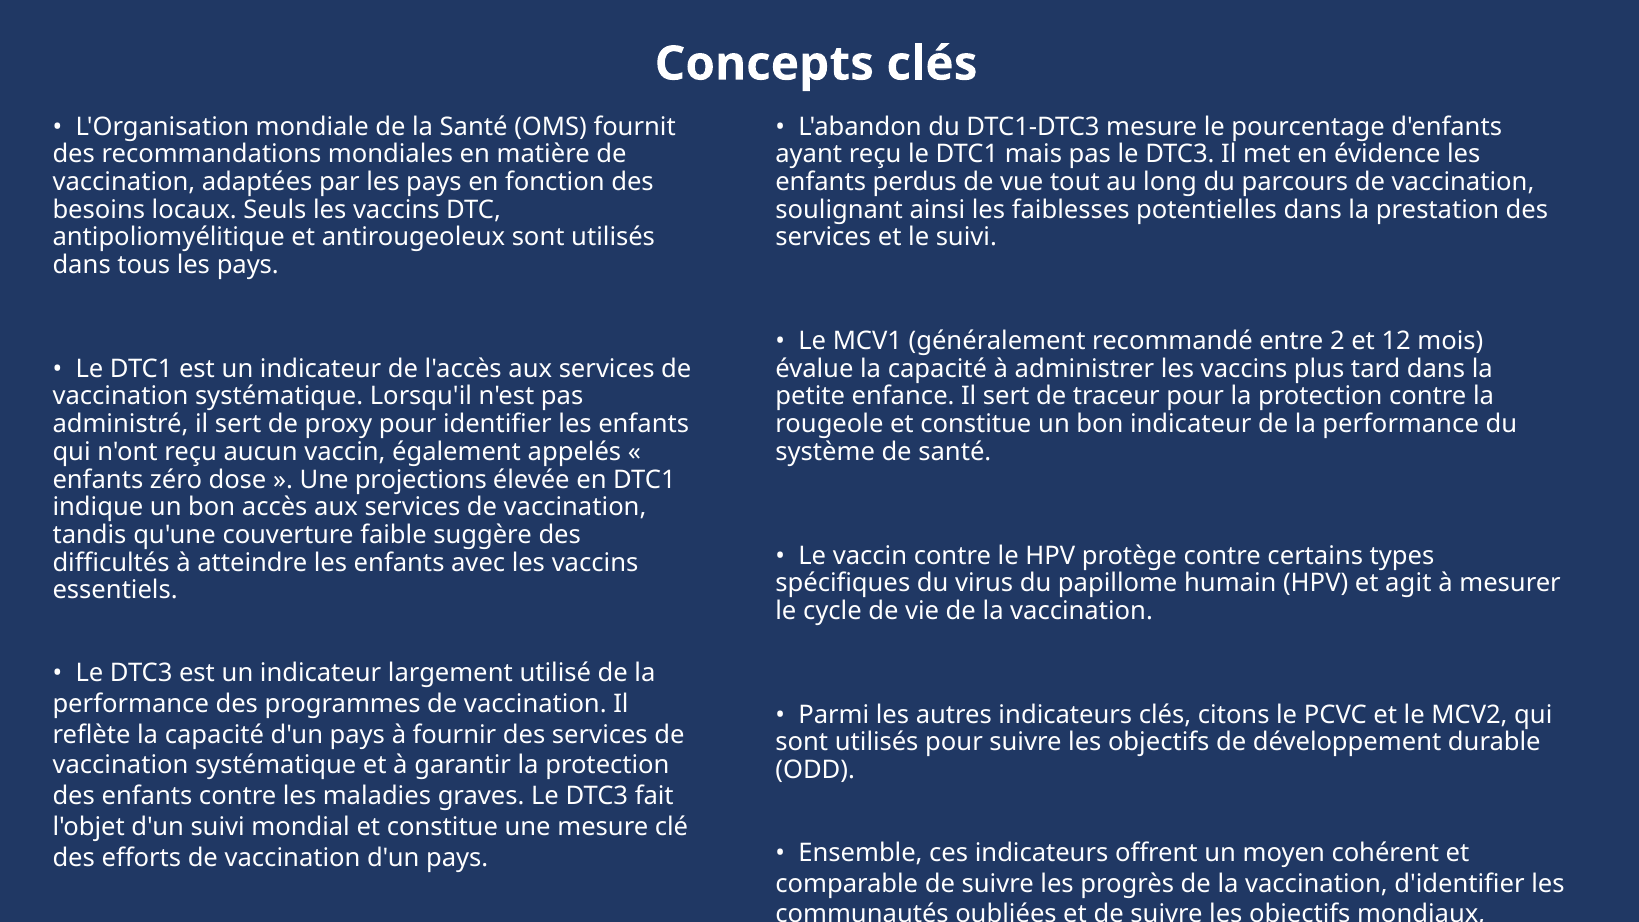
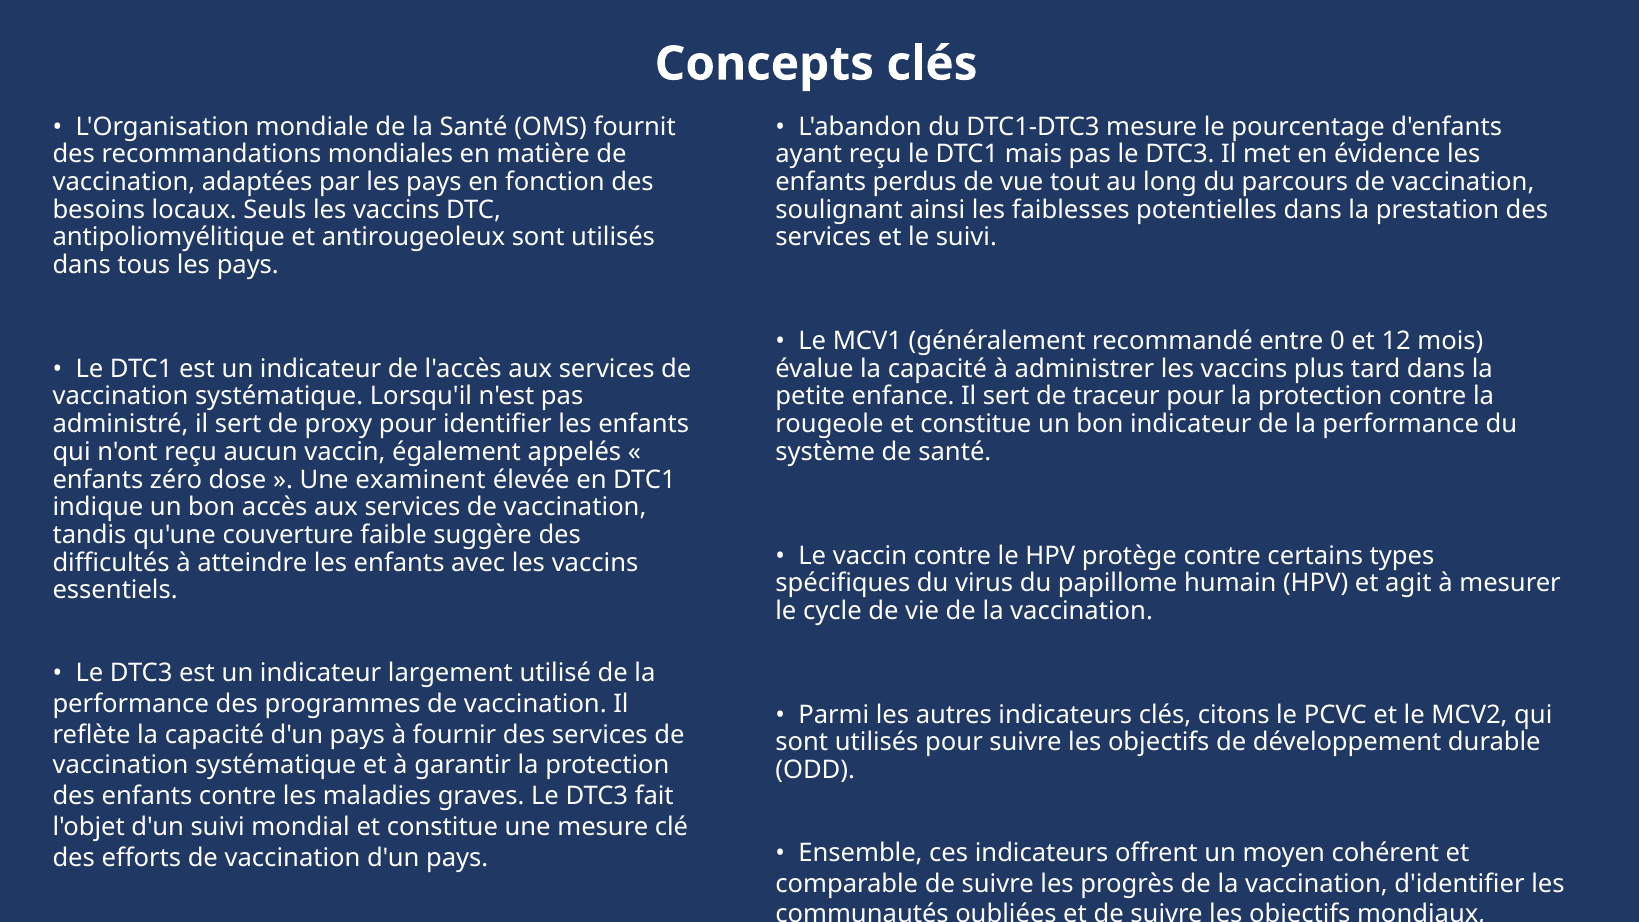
2: 2 -> 0 (1337, 341)
projections: projections -> examinent (421, 480)
